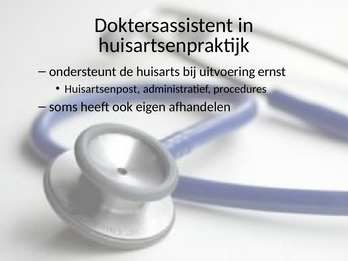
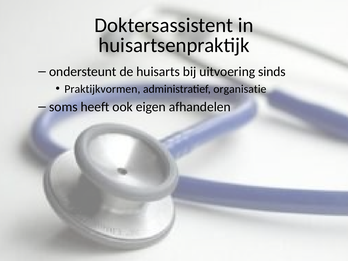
ernst: ernst -> sinds (272, 72)
Huisartsenpost: Huisartsenpost -> Praktijkvormen (102, 89)
procedures: procedures -> organisatie (240, 89)
